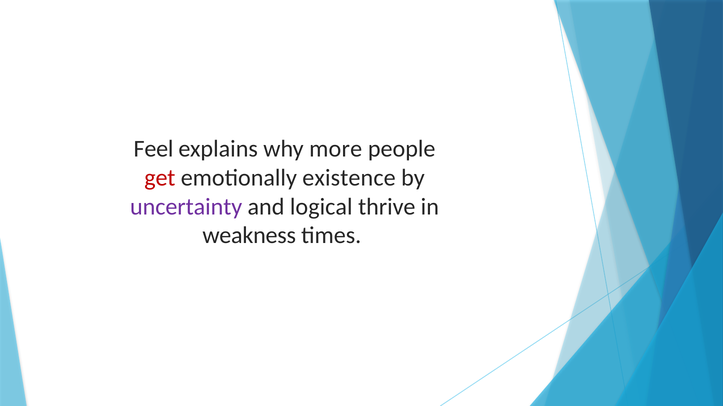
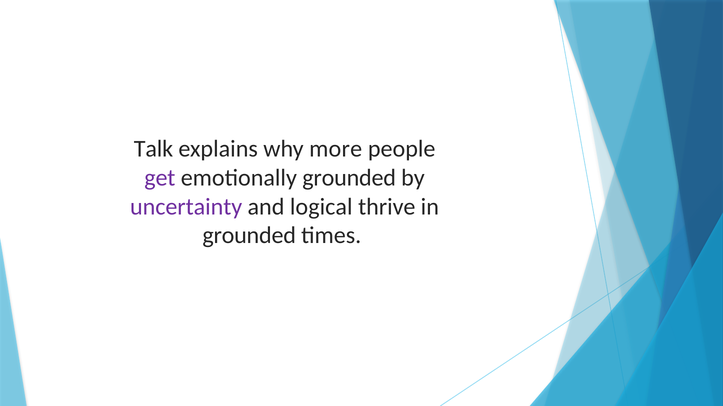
Feel: Feel -> Talk (153, 149)
get colour: red -> purple (160, 178)
emotionally existence: existence -> grounded (349, 178)
weakness: weakness -> grounded (249, 236)
